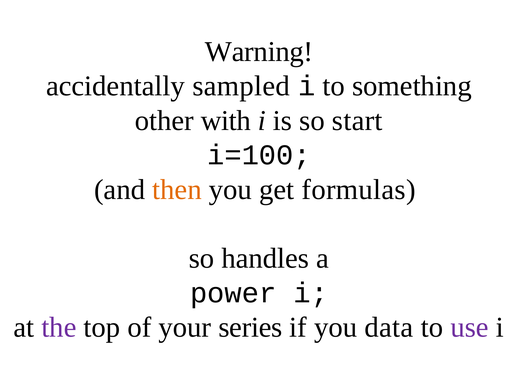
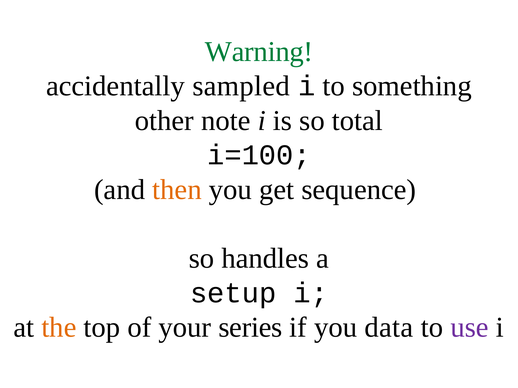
Warning colour: black -> green (259, 52)
with: with -> note (226, 121)
start: start -> total (357, 121)
formulas: formulas -> sequence (359, 190)
power: power -> setup (233, 293)
the colour: purple -> orange (59, 328)
